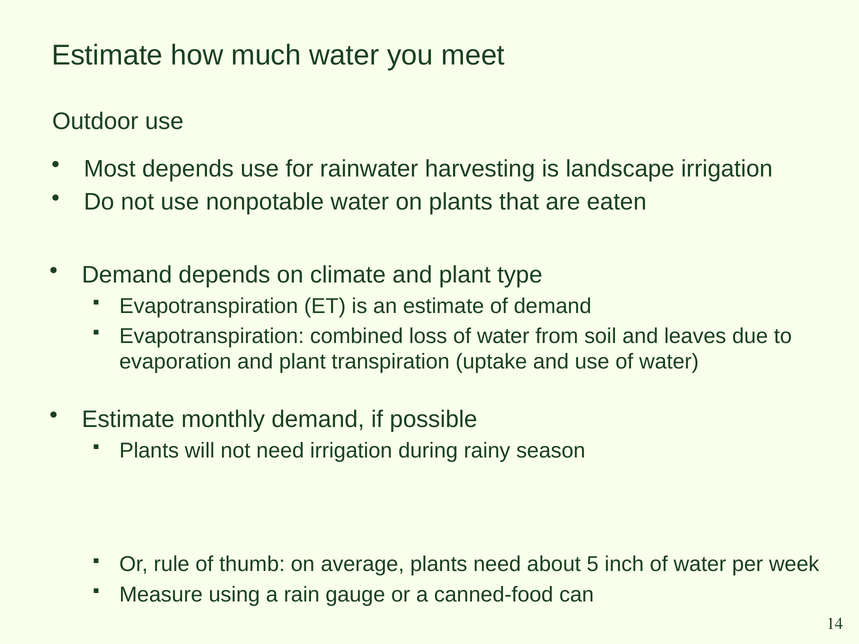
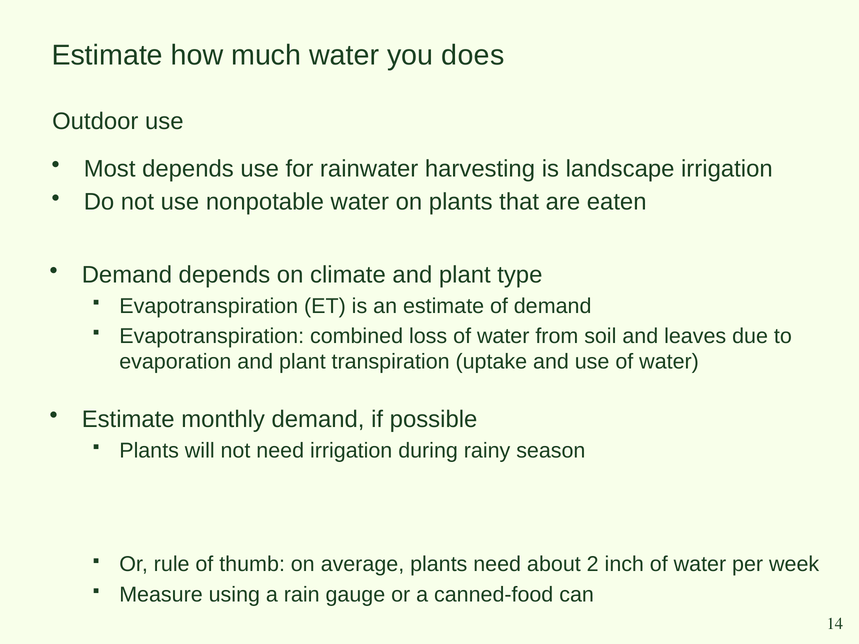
meet: meet -> does (473, 55)
5: 5 -> 2 (593, 565)
